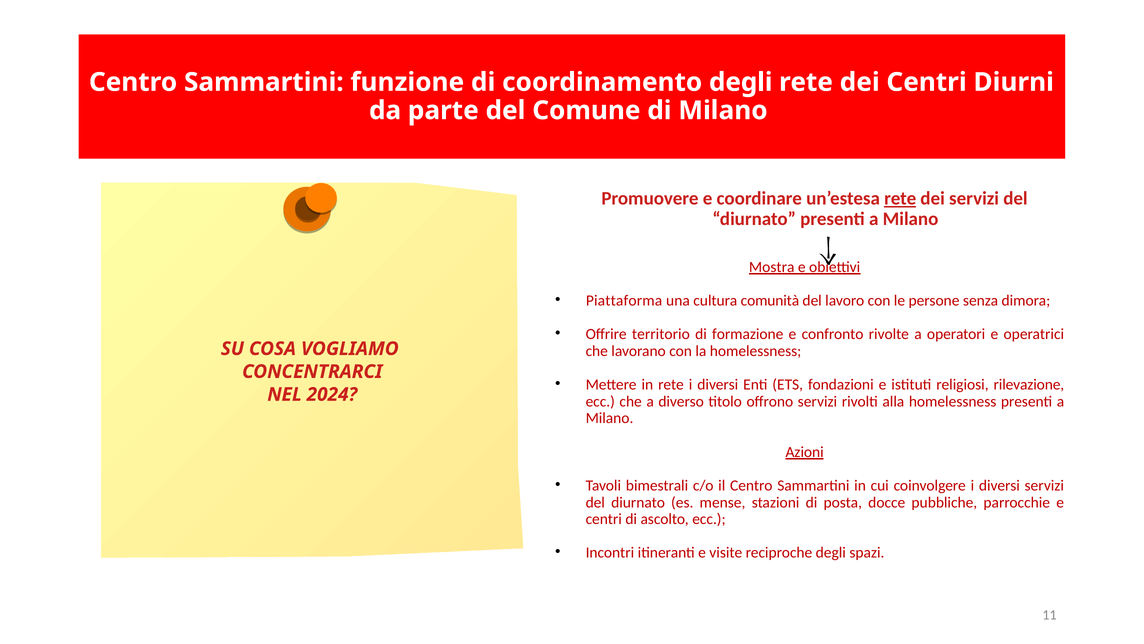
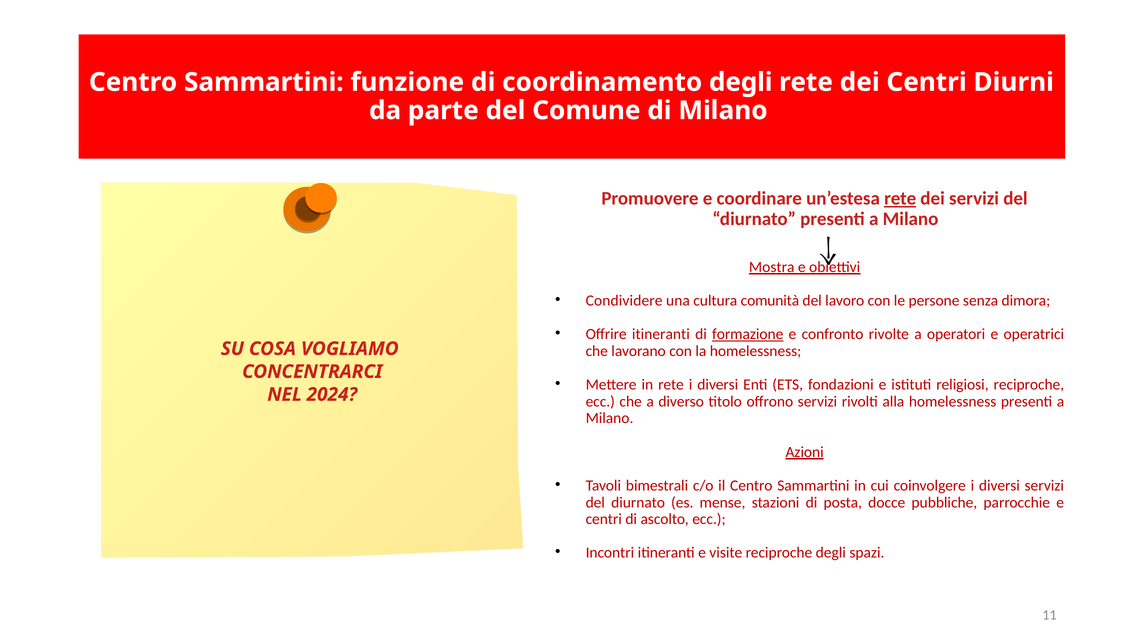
Piattaforma: Piattaforma -> Condividere (624, 300)
Offrire territorio: territorio -> itineranti (661, 334)
formazione underline: none -> present (748, 334)
religiosi rilevazione: rilevazione -> reciproche (1029, 384)
